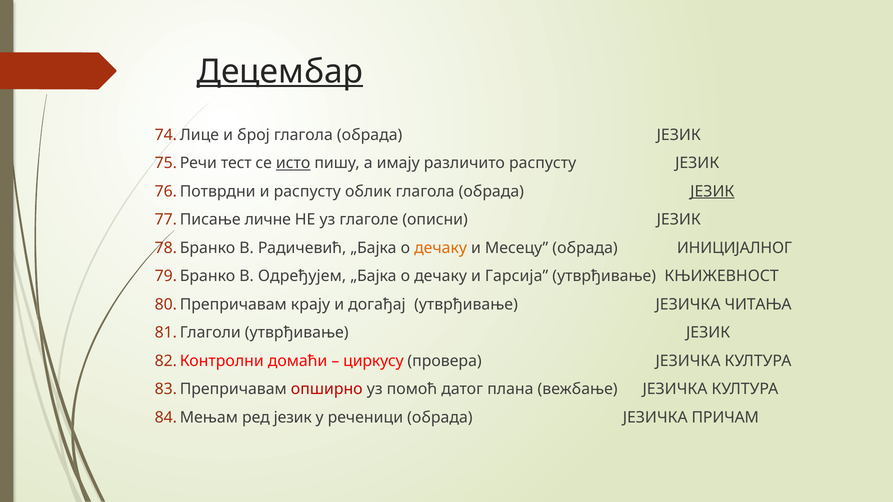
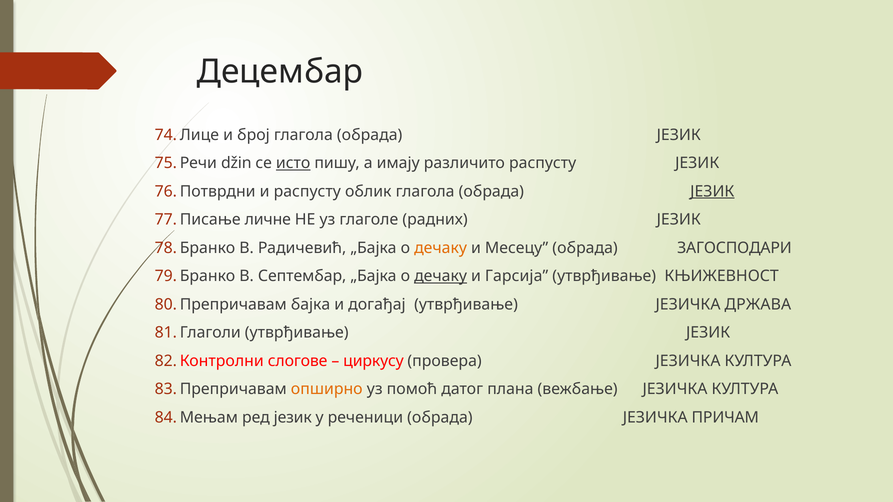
Децембар underline: present -> none (280, 72)
тест: тест -> džin (236, 163)
описни: описни -> радних (435, 220)
ИНИЦИЈАЛНОГ: ИНИЦИЈАЛНОГ -> ЗАГОСПОДАРИ (734, 248)
Одређујем: Одређујем -> Септембар (302, 276)
дечаку underline: none -> present (441, 276)
крају: крају -> бајка (311, 305)
ЧИТАЊА: ЧИТАЊА -> ДРЖАВА (758, 305)
домаћи: домаћи -> слогове (298, 361)
опширно colour: red -> orange (327, 390)
